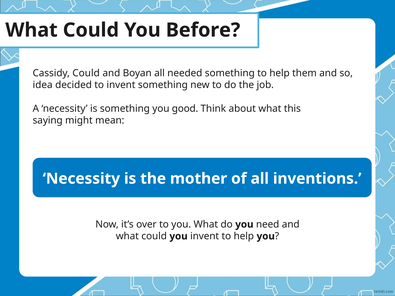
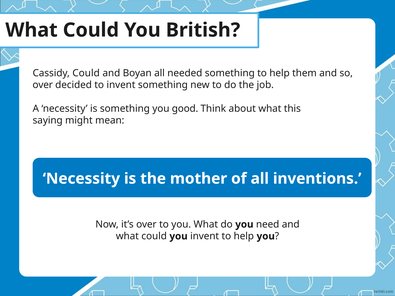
Before: Before -> British (203, 30)
idea: idea -> over (43, 85)
